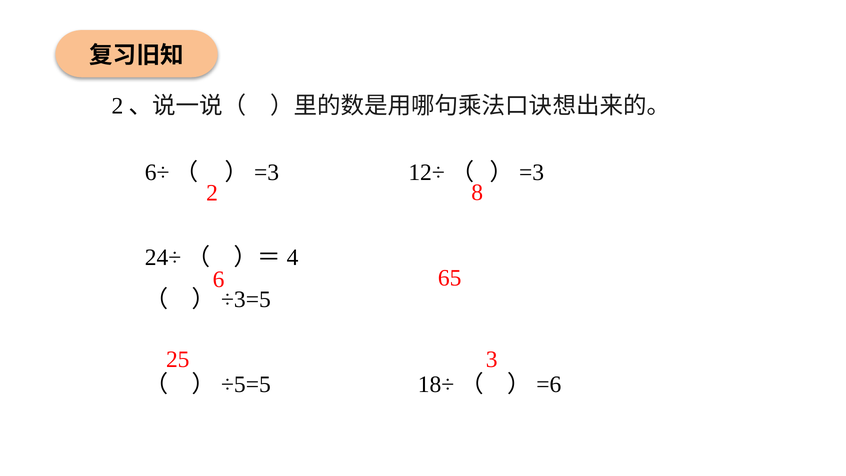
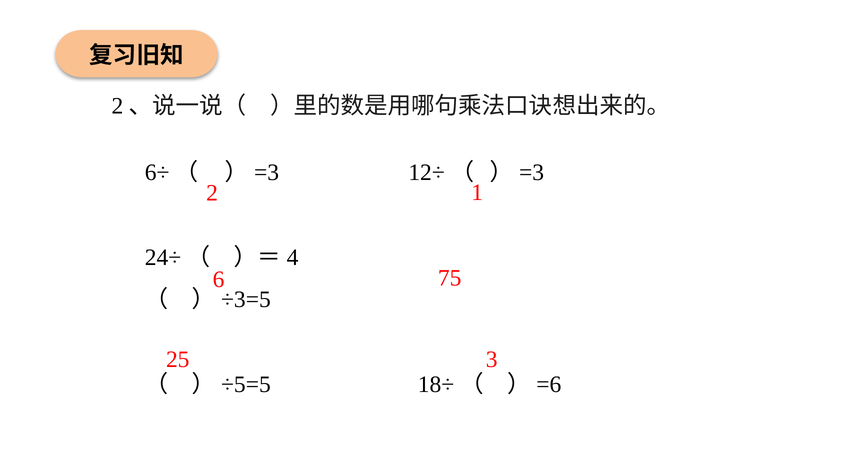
8: 8 -> 1 (477, 192)
65: 65 -> 75 (450, 278)
